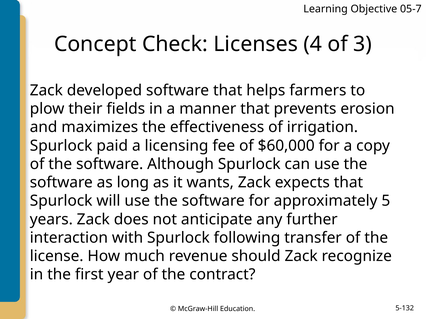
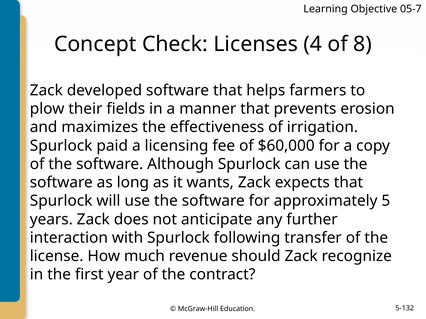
3: 3 -> 8 (363, 44)
